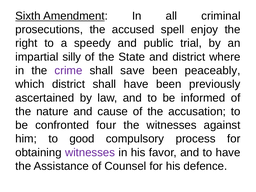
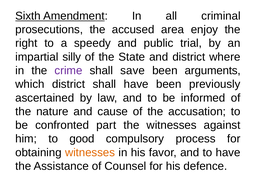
spell: spell -> area (173, 30)
peaceably: peaceably -> arguments (213, 71)
four: four -> part (106, 125)
witnesses colour: purple -> orange (90, 152)
